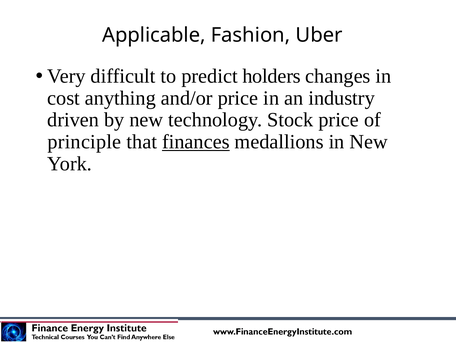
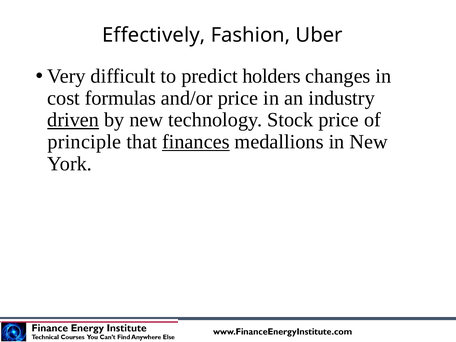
Applicable: Applicable -> Effectively (154, 35)
anything: anything -> formulas (120, 98)
driven underline: none -> present (73, 120)
